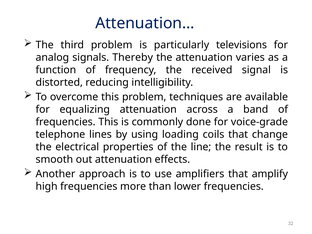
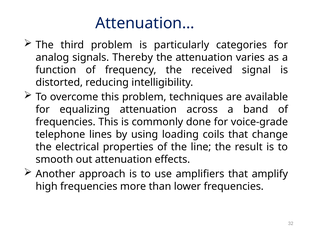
televisions: televisions -> categories (241, 45)
